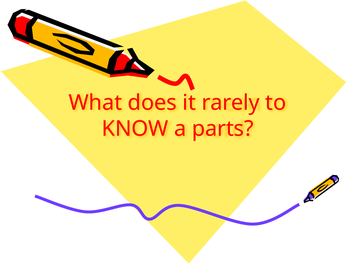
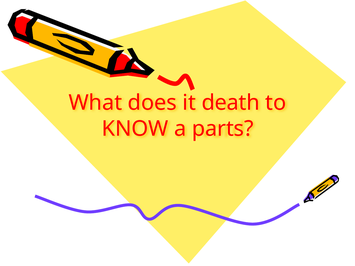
rarely: rarely -> death (231, 103)
